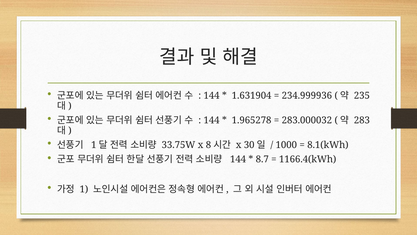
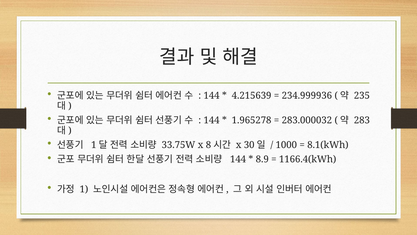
1.631904: 1.631904 -> 4.215639 (252, 95)
8.7: 8.7 -> 8.9 (262, 159)
